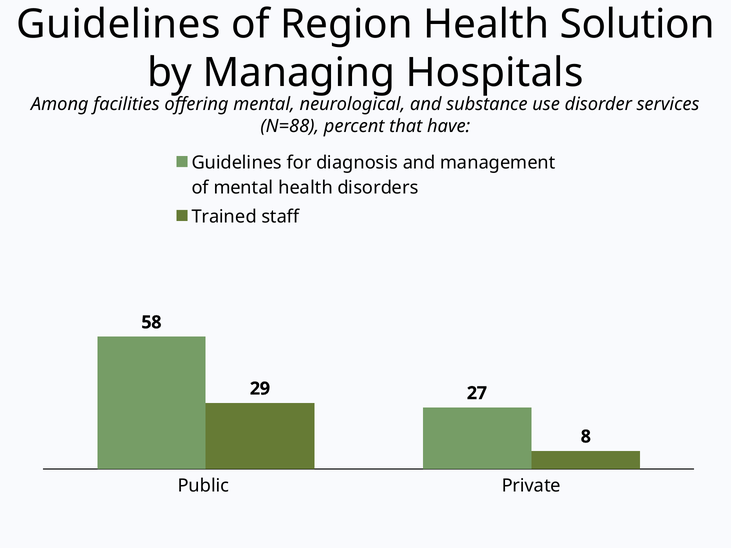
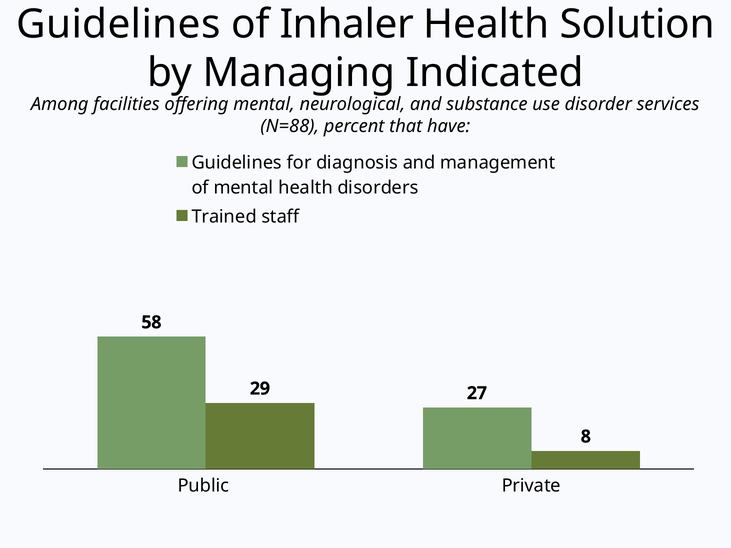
Region: Region -> Inhaler (347, 24)
Hospitals: Hospitals -> Indicated (495, 73)
